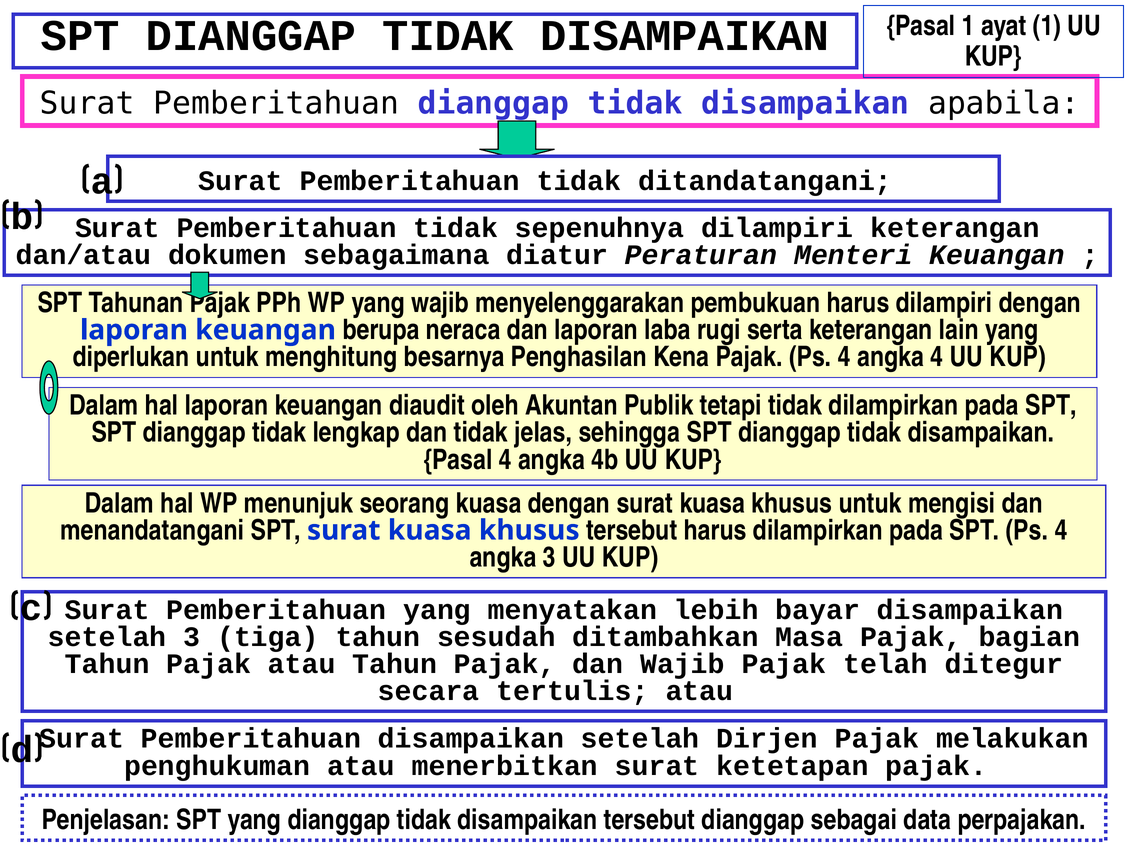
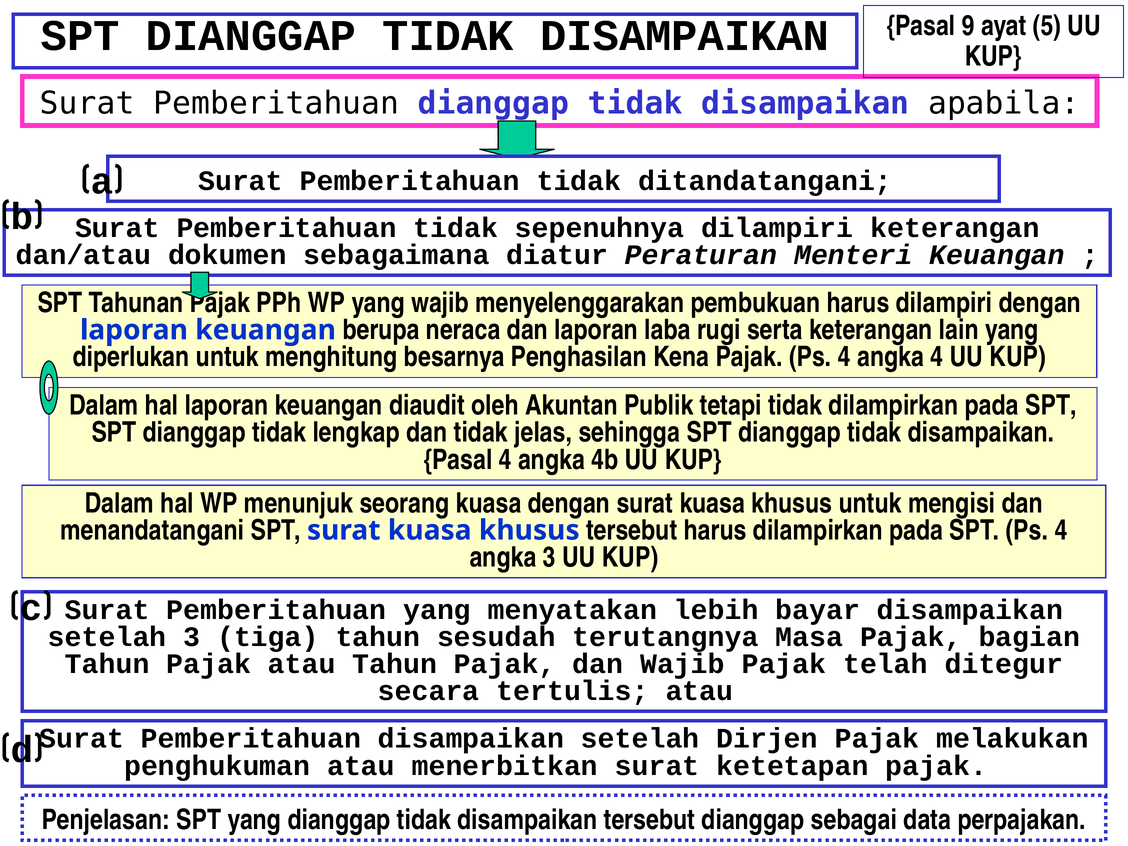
Pasal 1: 1 -> 9 (968, 26)
ayat 1: 1 -> 5 (1047, 26)
ditambahkan: ditambahkan -> terutangnya (665, 637)
